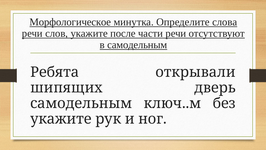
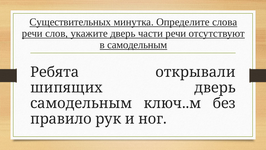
Морфологическое: Морфологическое -> Существительных (70, 22)
укажите после: после -> дверь (123, 33)
укажите: укажите -> правило (61, 119)
